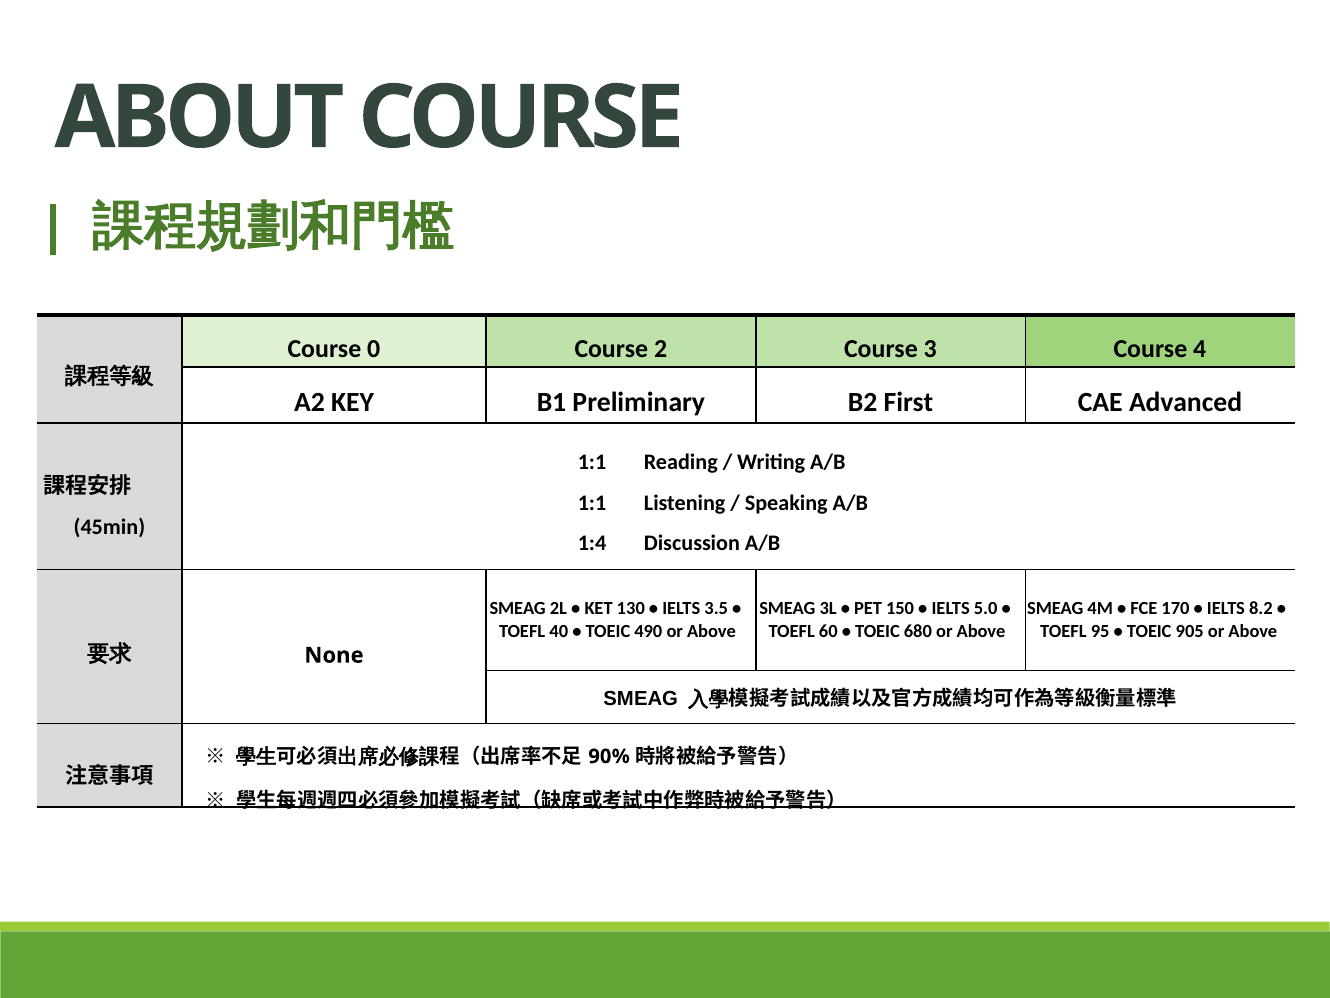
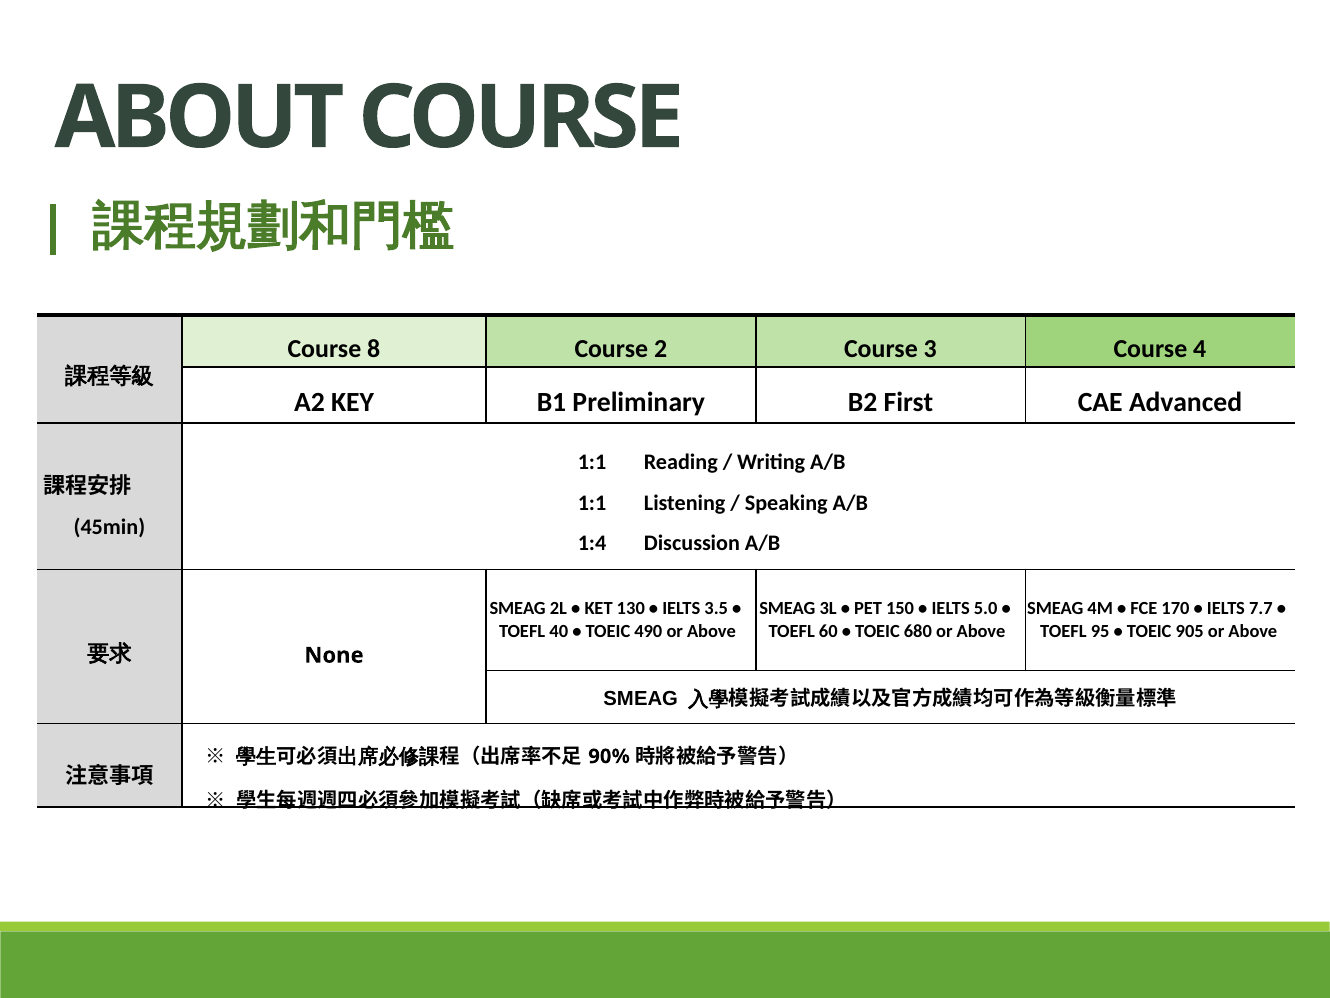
0: 0 -> 8 (374, 349)
8.2: 8.2 -> 7.7 (1261, 609)
